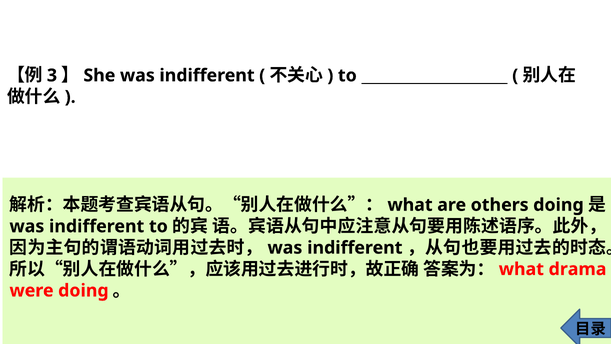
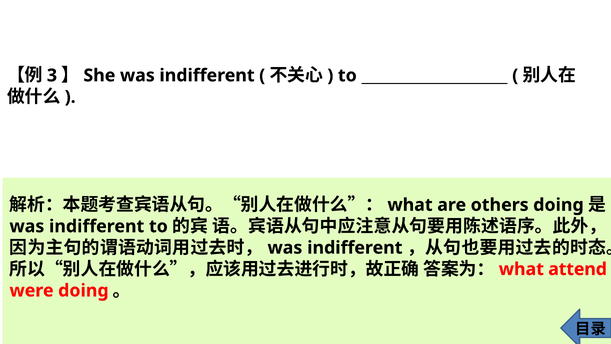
drama: drama -> attend (578, 269)
